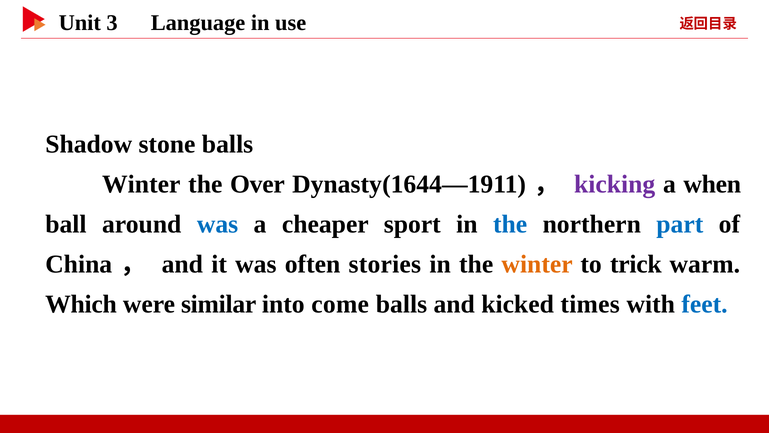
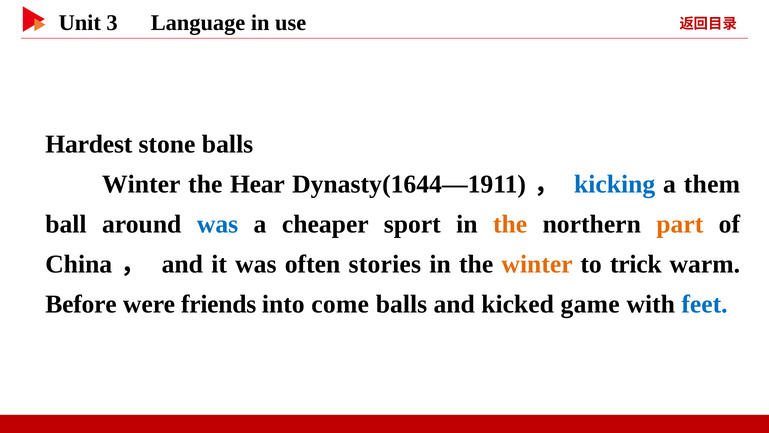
Shadow: Shadow -> Hardest (89, 144)
Over: Over -> Hear (257, 184)
kicking colour: purple -> blue (615, 184)
when: when -> them (712, 184)
the colour: blue -> orange (510, 224)
part colour: blue -> orange (680, 224)
Which: Which -> Before (81, 304)
similar: similar -> friends (219, 304)
times: times -> game (590, 304)
